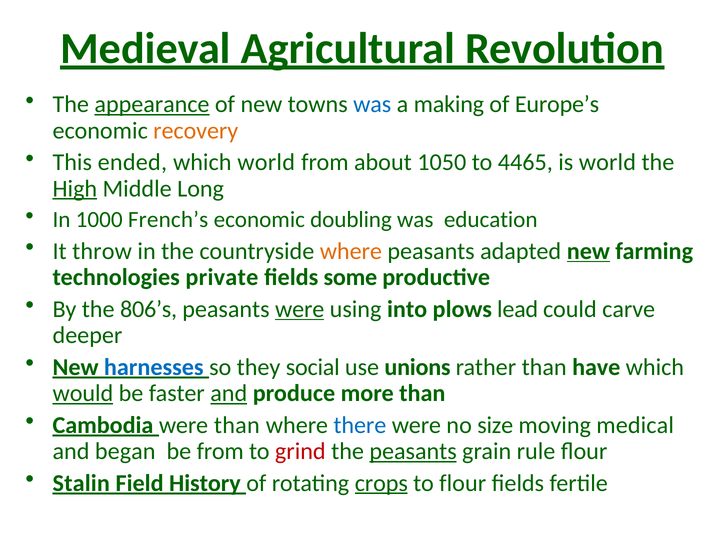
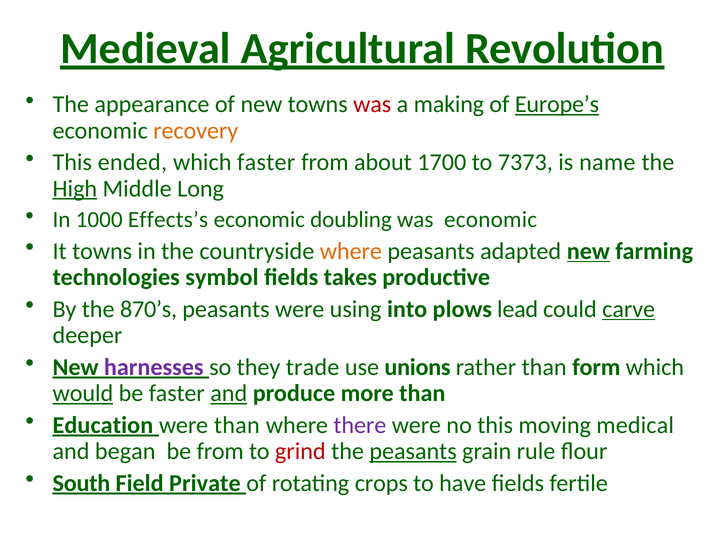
appearance underline: present -> none (152, 104)
was colour: blue -> red (372, 104)
Europe’s underline: none -> present (557, 104)
which world: world -> faster (266, 162)
1050: 1050 -> 1700 (442, 162)
4465: 4465 -> 7373 (525, 162)
is world: world -> name (607, 162)
French’s: French’s -> Effects’s (168, 219)
was education: education -> economic (491, 219)
It throw: throw -> towns (102, 251)
private: private -> symbol (222, 277)
some: some -> takes (350, 277)
806’s: 806’s -> 870’s (149, 309)
were underline: present -> none (300, 309)
carve underline: none -> present (629, 309)
harnesses colour: blue -> purple (154, 367)
social: social -> trade (313, 367)
have: have -> form (596, 367)
Cambodia: Cambodia -> Education (103, 425)
there colour: blue -> purple (360, 425)
no size: size -> this (495, 425)
Stalin: Stalin -> South (81, 483)
History: History -> Private (205, 483)
crops underline: present -> none (381, 483)
to flour: flour -> have (463, 483)
